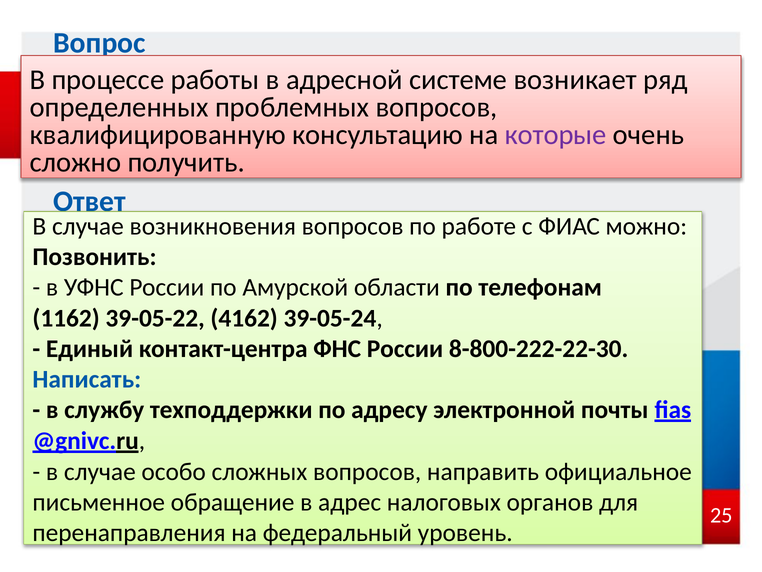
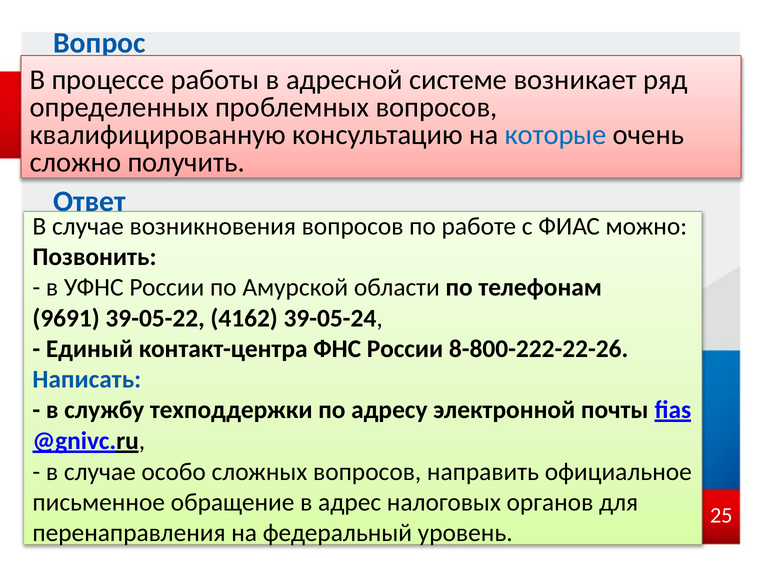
которые colour: purple -> blue (556, 135)
1162: 1162 -> 9691 (66, 318)
8-800-222-22-30: 8-800-222-22-30 -> 8-800-222-22-26 (539, 348)
